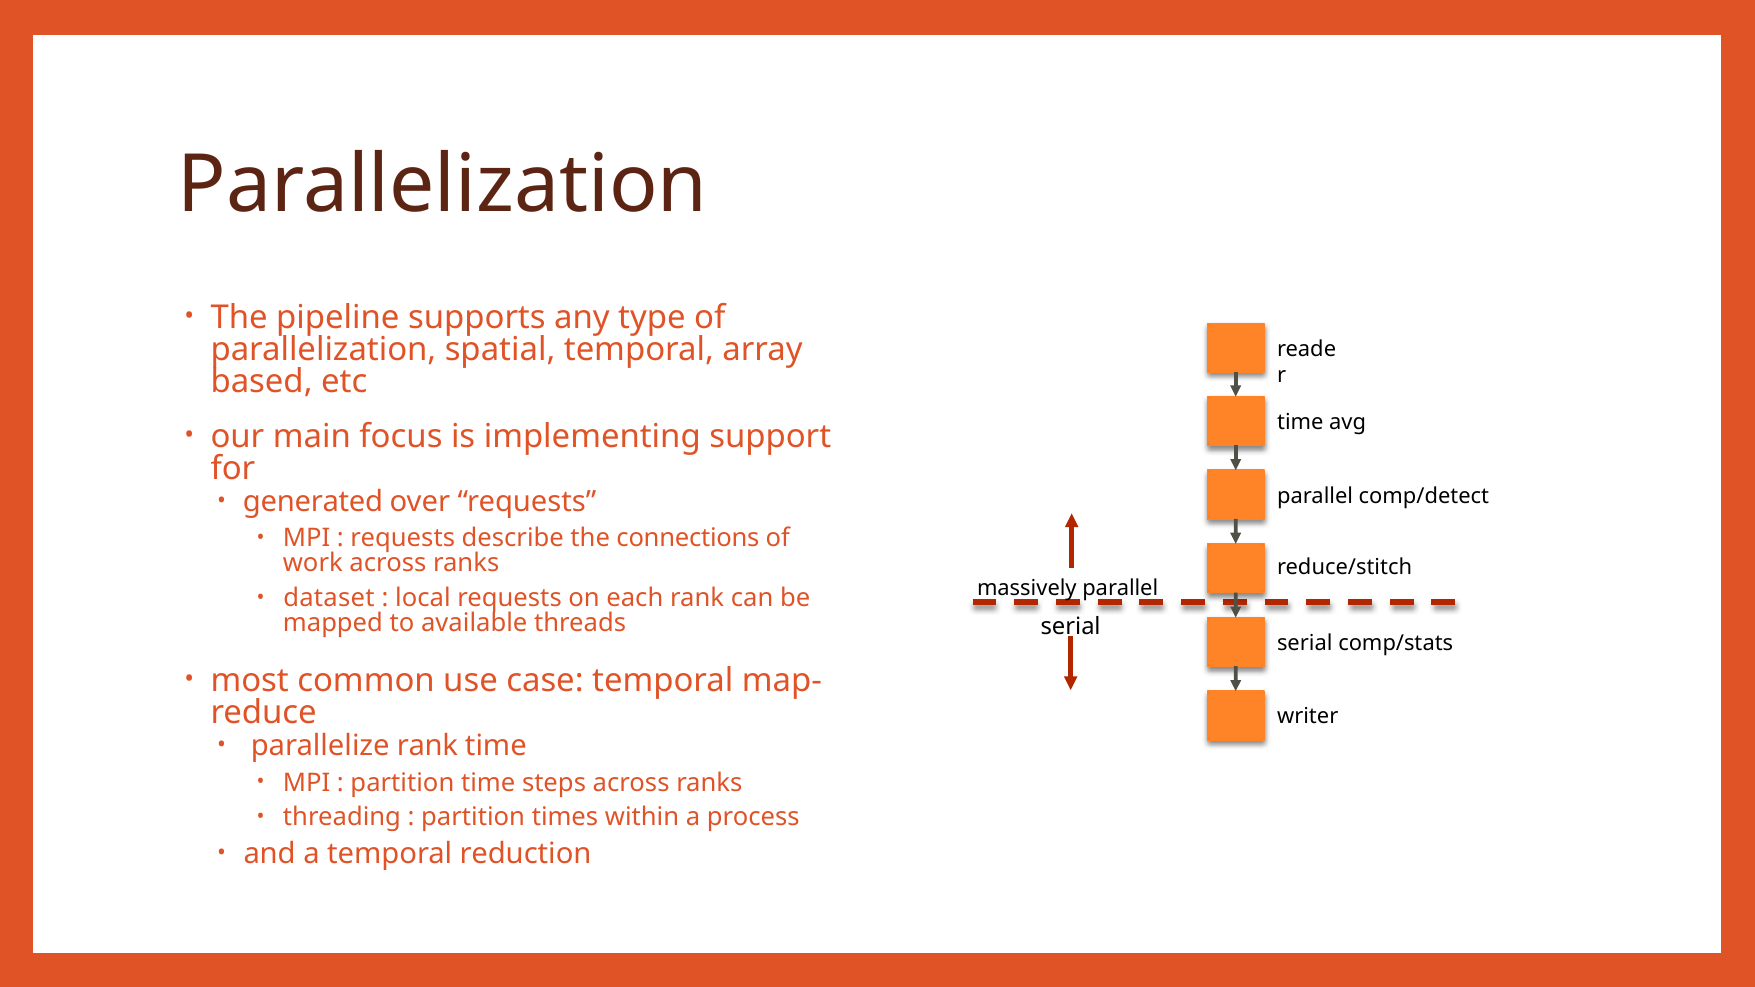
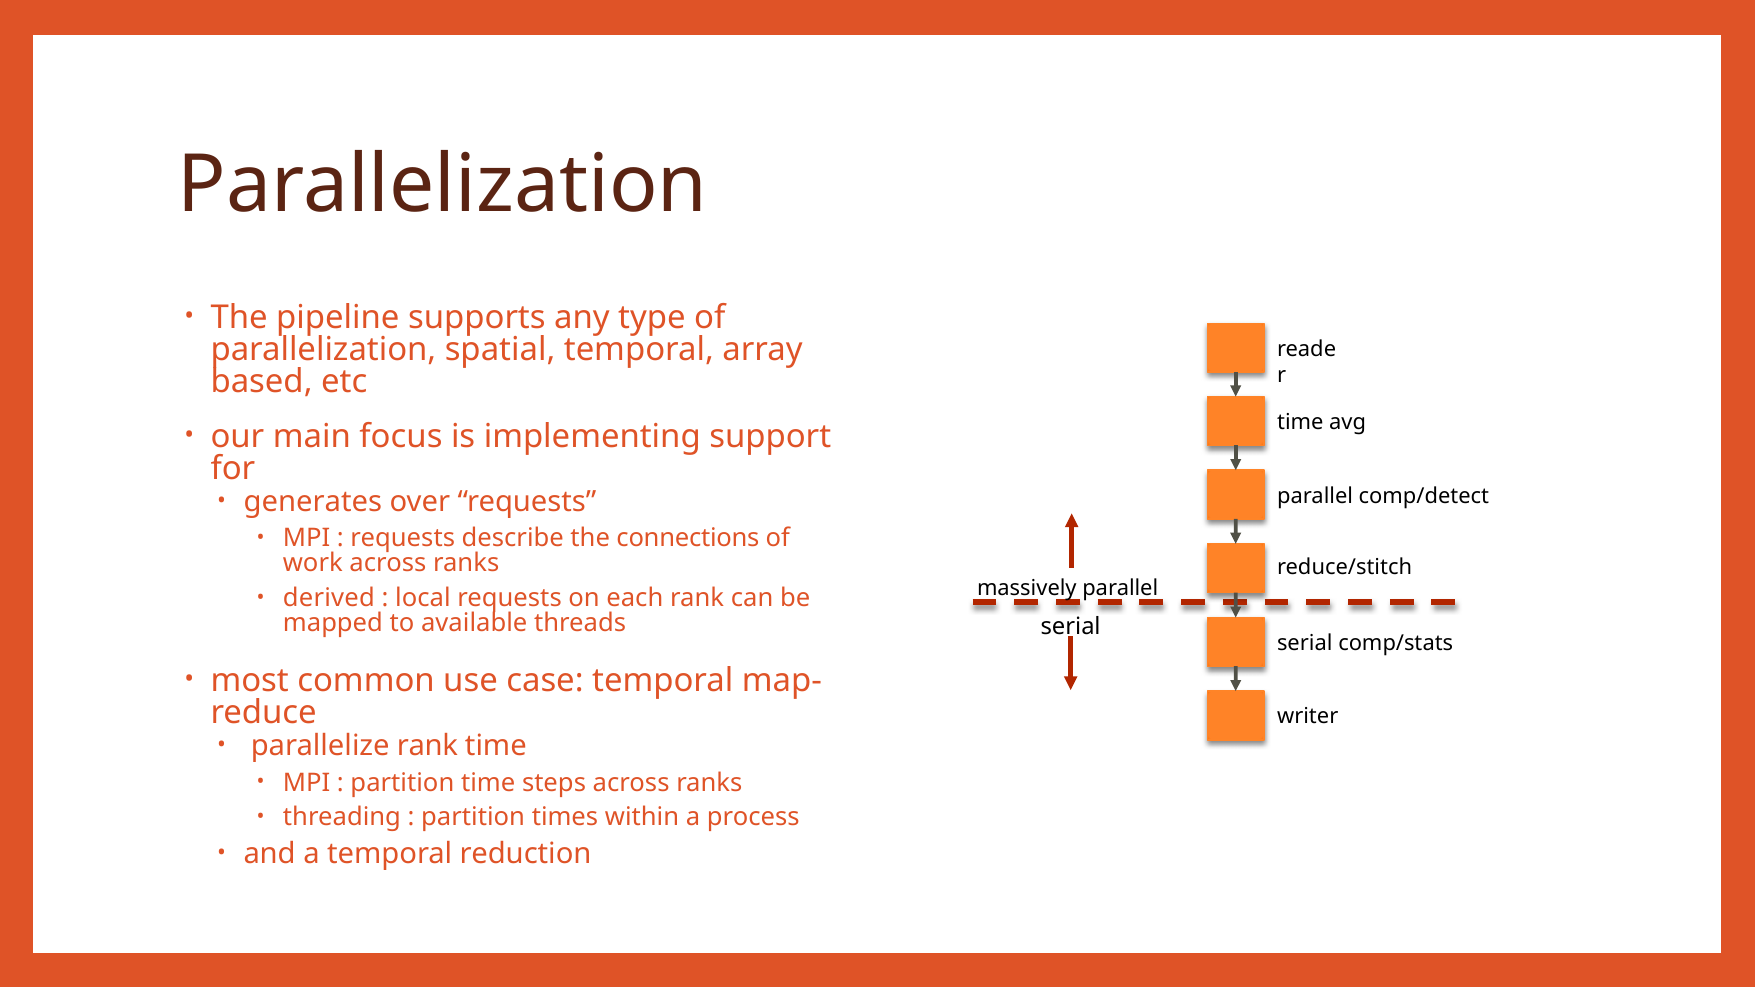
generated: generated -> generates (313, 502)
dataset: dataset -> derived (329, 598)
